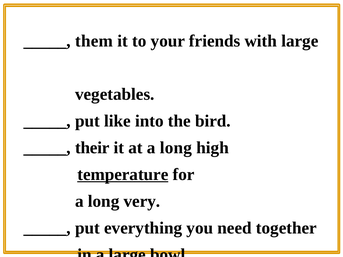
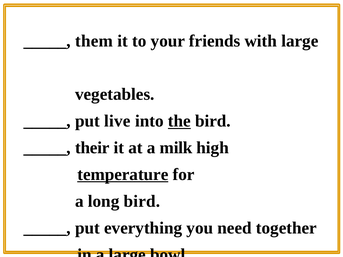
like: like -> live (117, 121)
the underline: none -> present (179, 121)
at a long: long -> milk (176, 148)
long very: very -> bird (142, 201)
